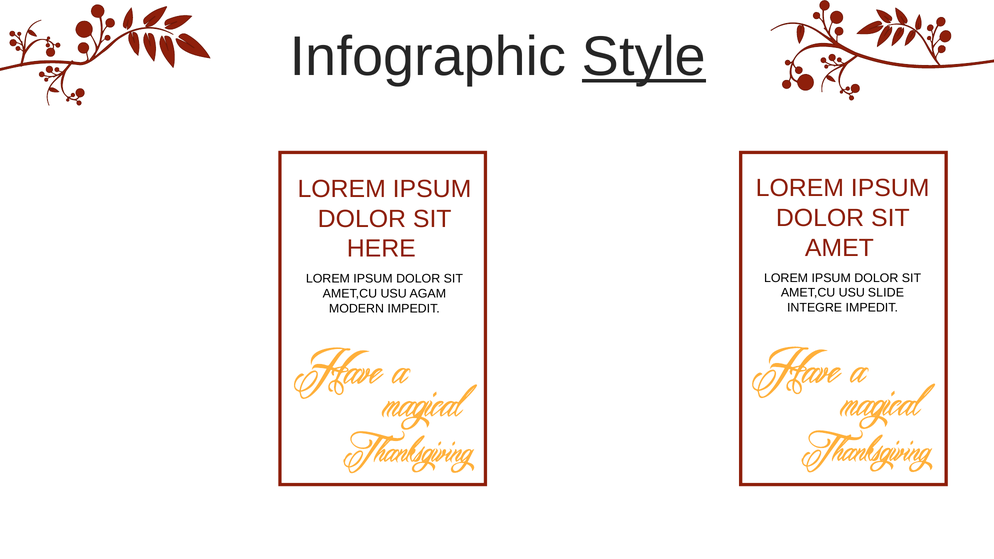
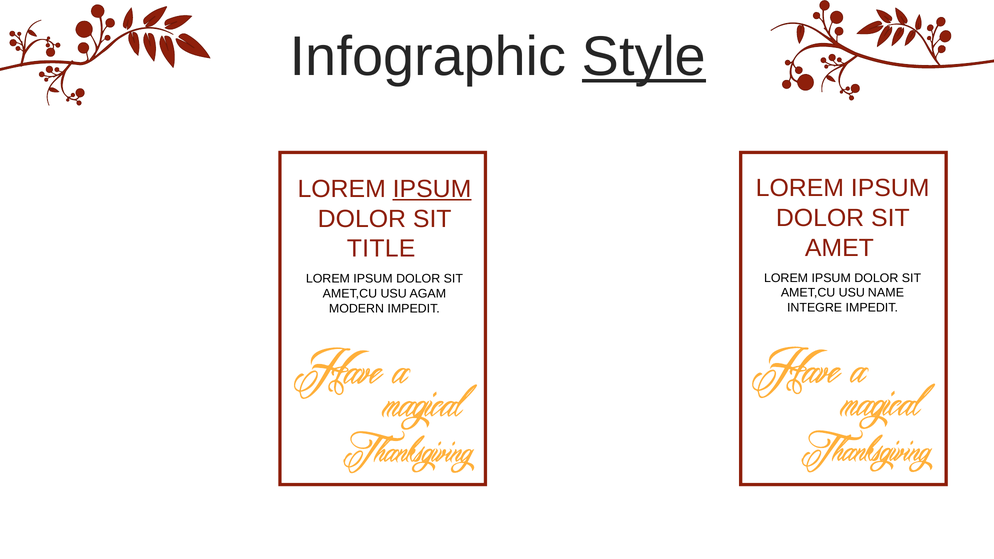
IPSUM underline: none -> present (432, 189)
HERE: HERE -> TITLE (381, 249)
SLIDE: SLIDE -> NAME (886, 293)
